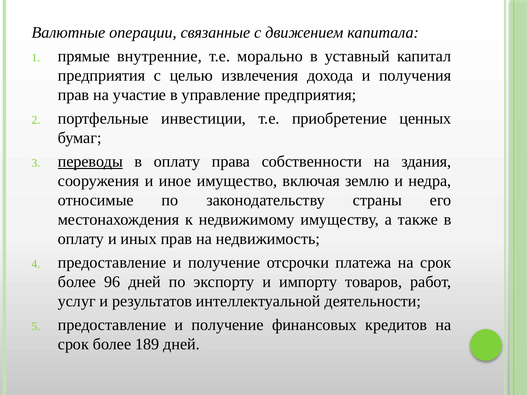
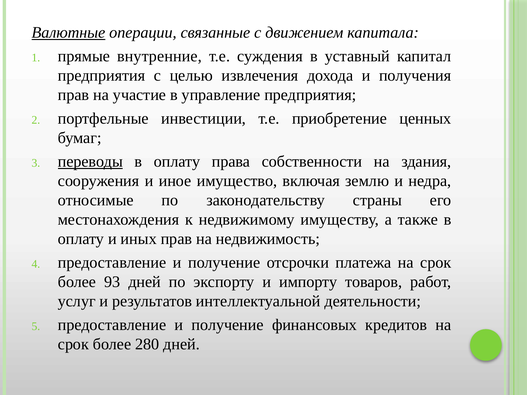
Валютные underline: none -> present (68, 33)
морально: морально -> суждения (270, 56)
96: 96 -> 93 (112, 282)
189: 189 -> 280 (147, 344)
